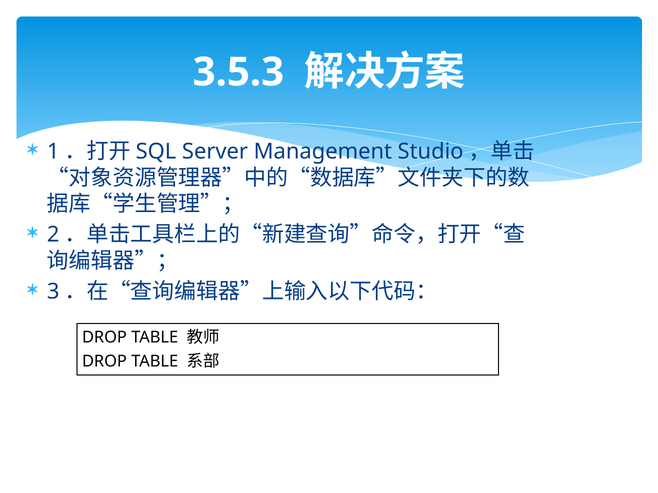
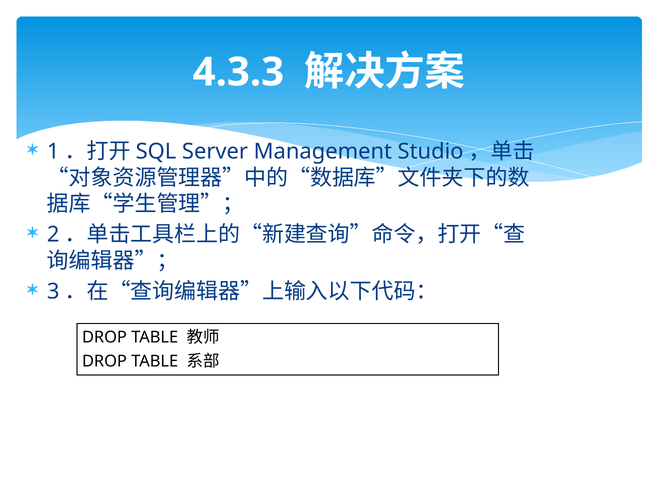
3.5.3: 3.5.3 -> 4.3.3 (238, 72)
